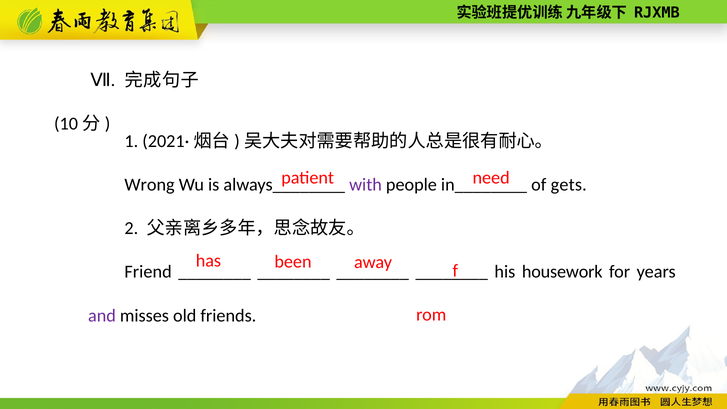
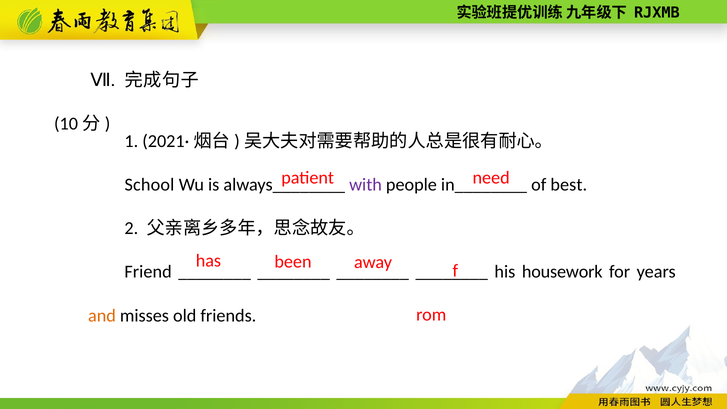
Wrong: Wrong -> School (149, 185)
gets: gets -> best (569, 185)
and colour: purple -> orange (102, 316)
